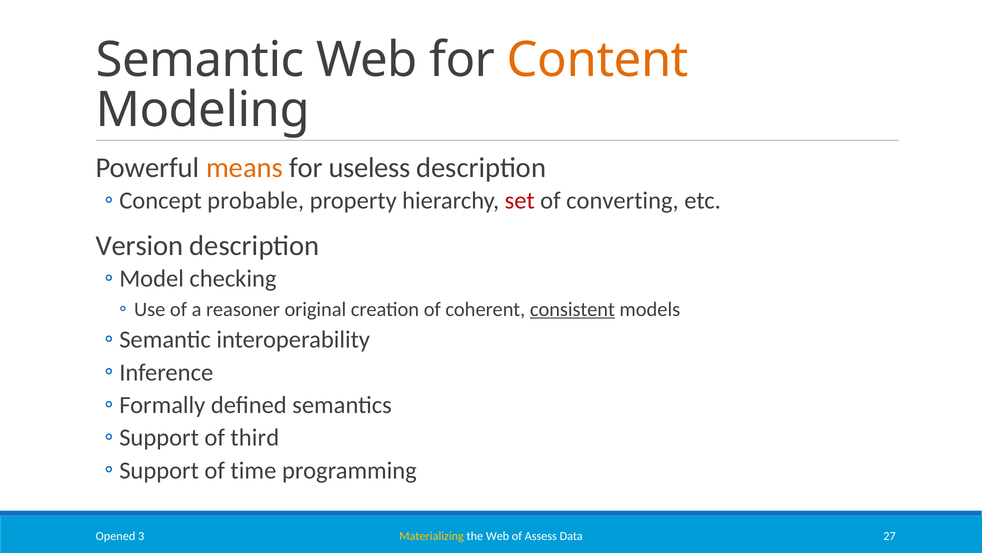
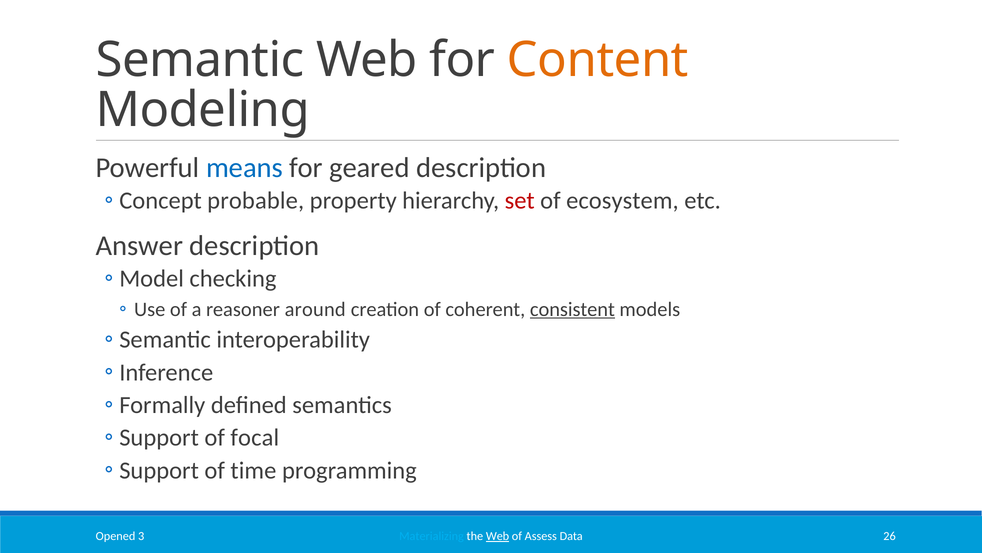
means colour: orange -> blue (245, 168)
useless: useless -> geared (369, 168)
converting: converting -> ecosystem (622, 201)
Version: Version -> Answer (139, 246)
original: original -> around (315, 309)
third: third -> focal (255, 437)
Materializing colour: yellow -> light blue (432, 536)
Web underline: none -> present (498, 536)
27: 27 -> 26 (890, 536)
